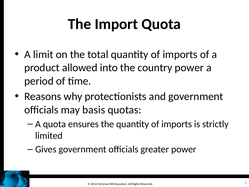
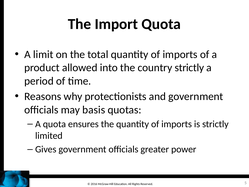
country power: power -> strictly (189, 68)
